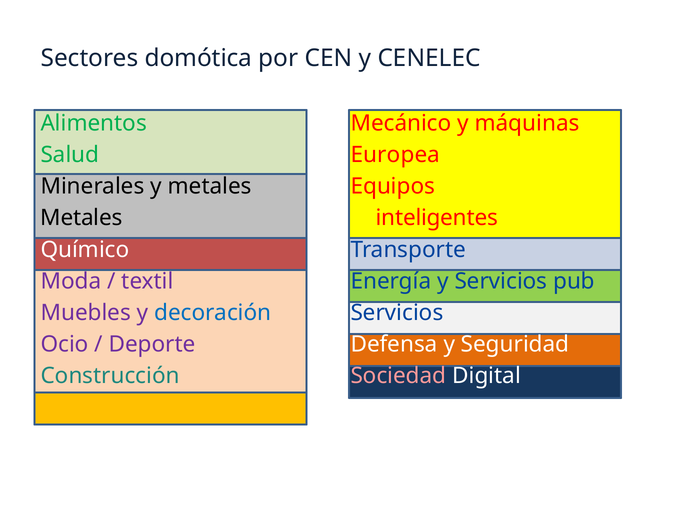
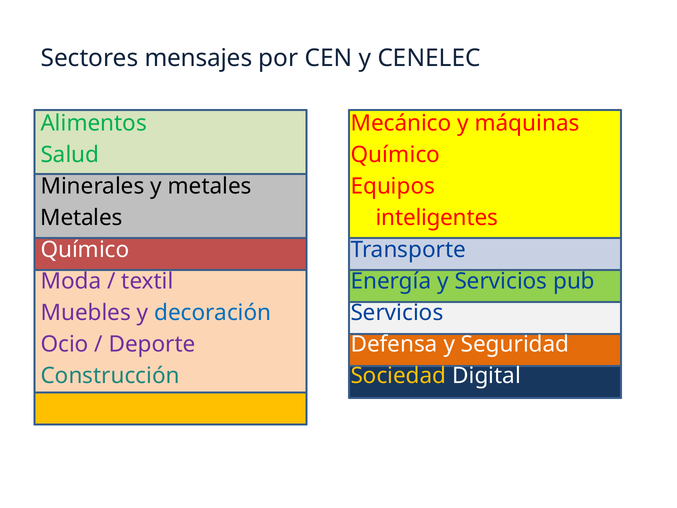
domótica: domótica -> mensajes (198, 58)
Europea: Europea -> Químico (395, 155)
Sociedad colour: pink -> yellow (398, 376)
